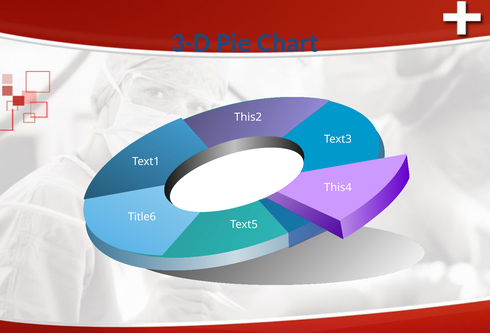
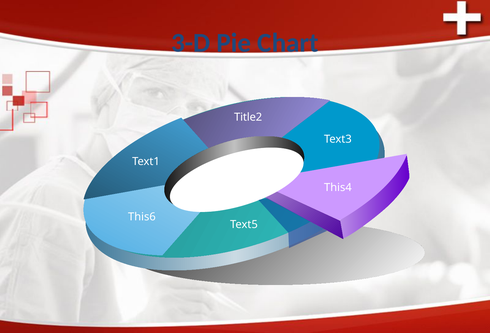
This2: This2 -> Title2 (248, 117)
Title6: Title6 -> This6 (142, 217)
